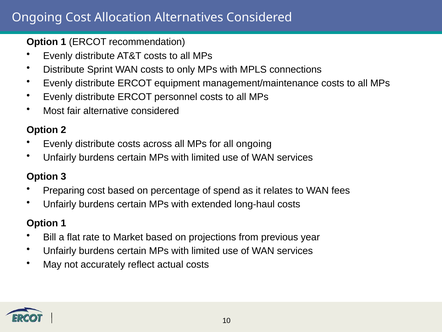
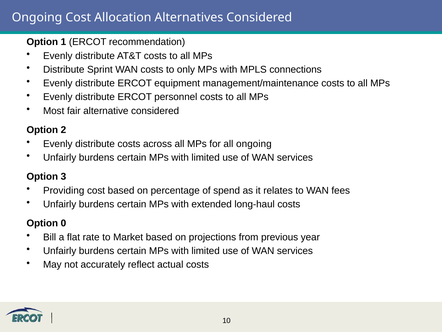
Preparing: Preparing -> Providing (64, 190)
1: 1 -> 0 (63, 223)
